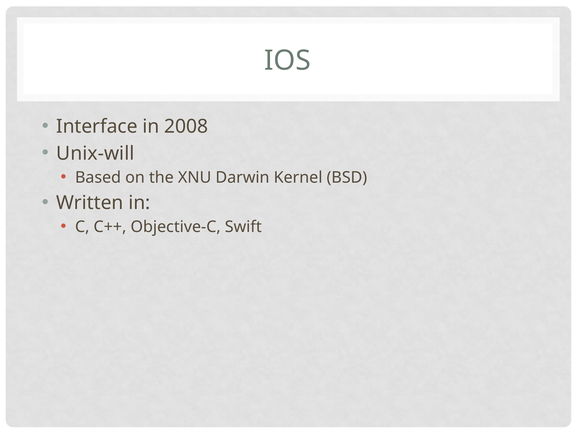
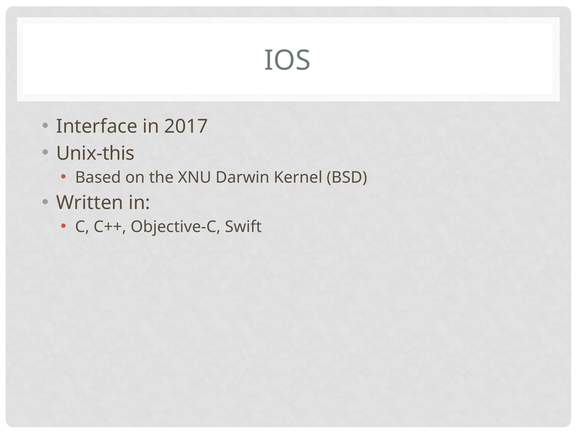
2008: 2008 -> 2017 (186, 126)
Unix-will: Unix-will -> Unix-this (95, 153)
